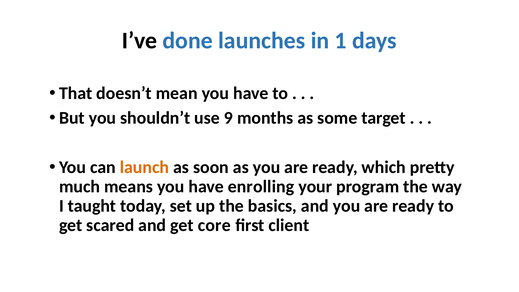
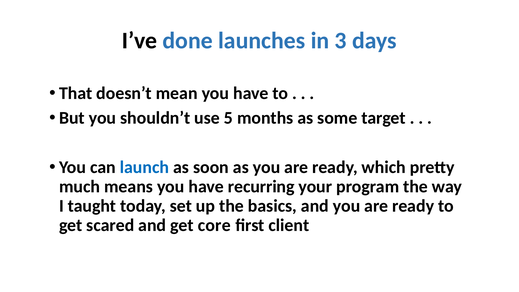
1: 1 -> 3 (341, 41)
9: 9 -> 5 (228, 118)
launch colour: orange -> blue (144, 167)
enrolling: enrolling -> recurring (261, 187)
